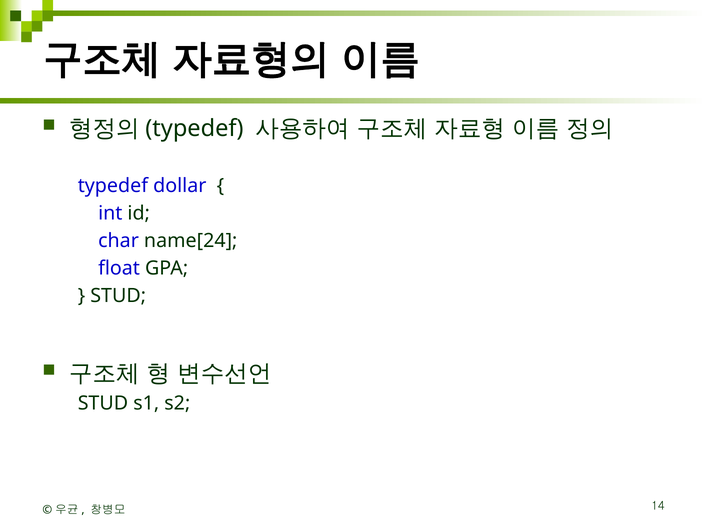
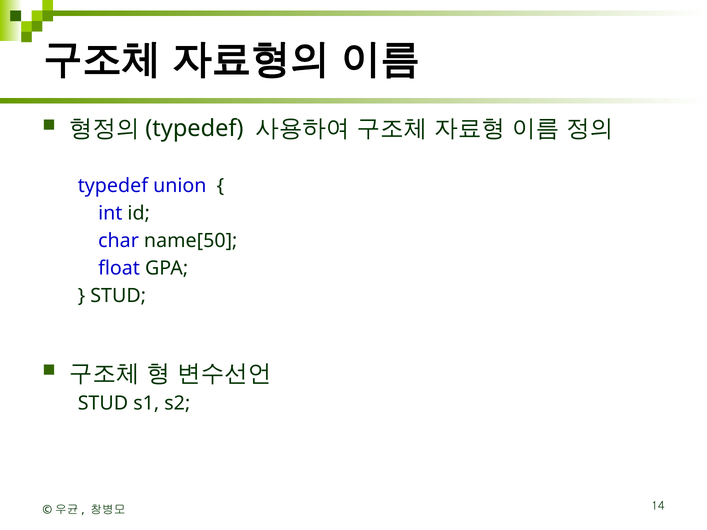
dollar: dollar -> union (180, 186)
name[24: name[24 -> name[50 (191, 241)
